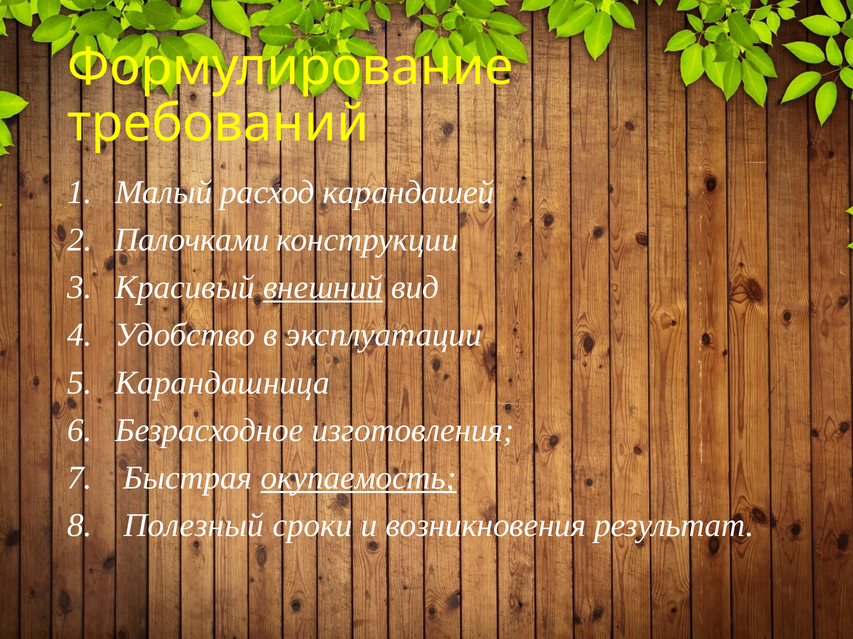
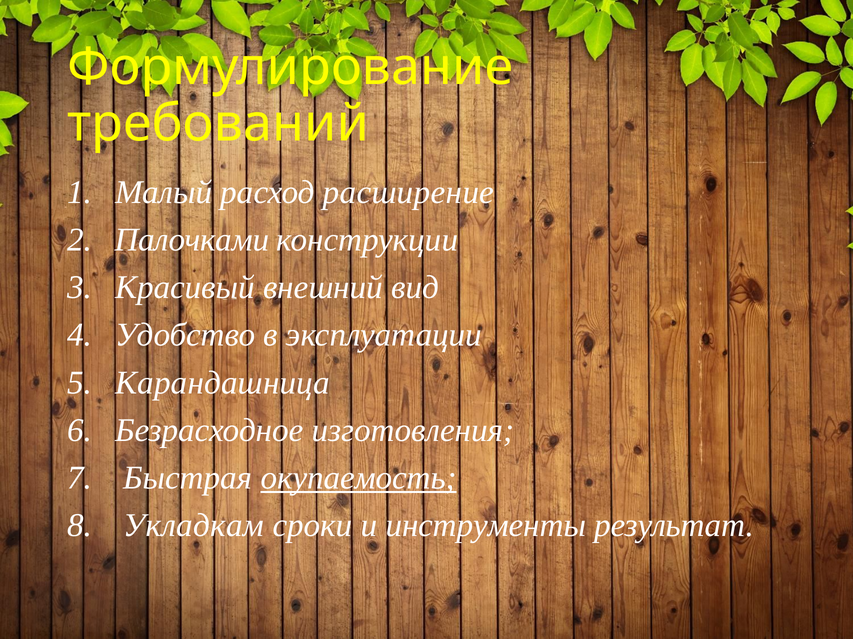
карандашей: карандашей -> расширение (408, 192)
внешний underline: present -> none (323, 288)
Полезный: Полезный -> Укладкам (194, 526)
возникновения: возникновения -> инструменты (486, 526)
